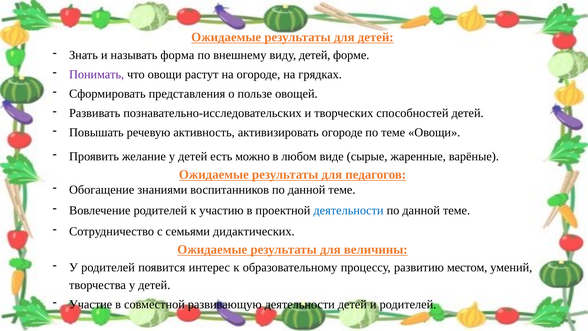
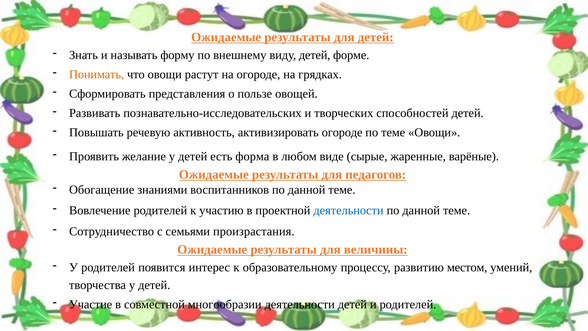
форма: форма -> форму (177, 55)
Понимать colour: purple -> orange (97, 74)
можно: можно -> форма (252, 156)
дидактических: дидактических -> произрастания (254, 231)
развивающую: развивающую -> многообразии (225, 304)
